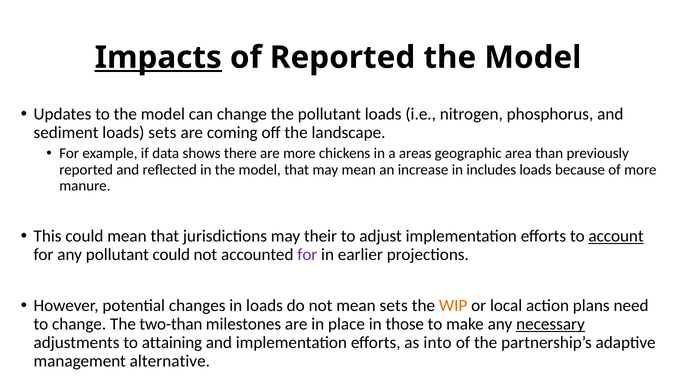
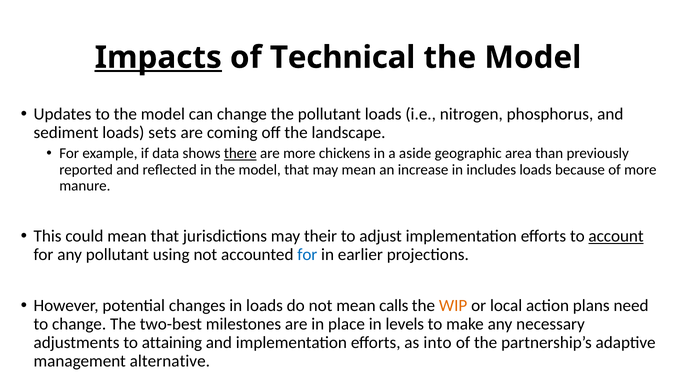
of Reported: Reported -> Technical (343, 58)
there underline: none -> present (240, 154)
areas: areas -> aside (415, 154)
pollutant could: could -> using (171, 255)
for colour: purple -> blue (307, 255)
mean sets: sets -> calls (394, 306)
two-than: two-than -> two-best (171, 324)
those: those -> levels (405, 324)
necessary underline: present -> none (550, 324)
